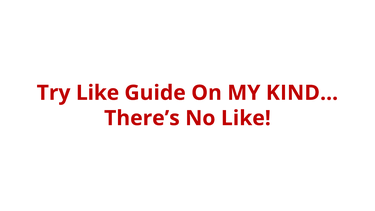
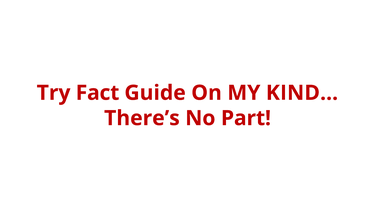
Try Like: Like -> Fact (98, 93)
No Like: Like -> Part (246, 118)
